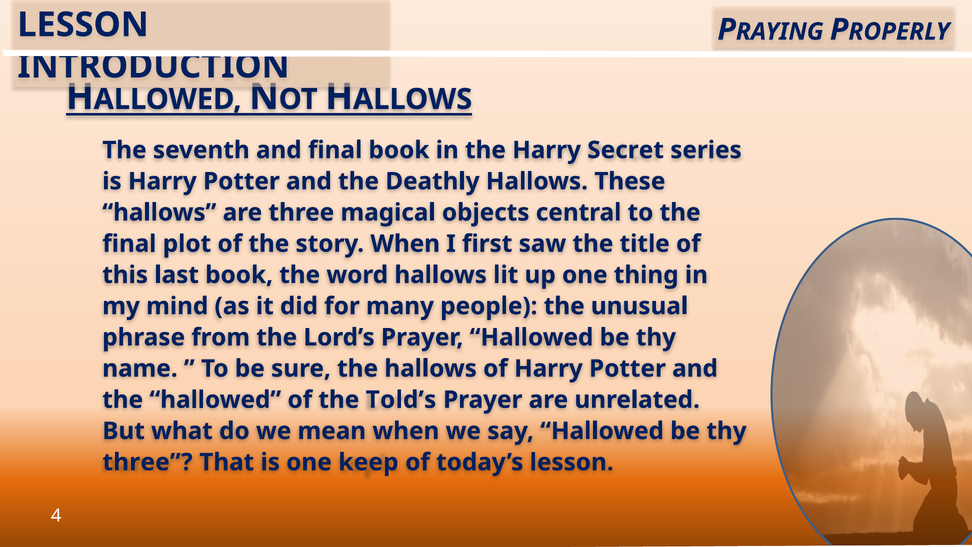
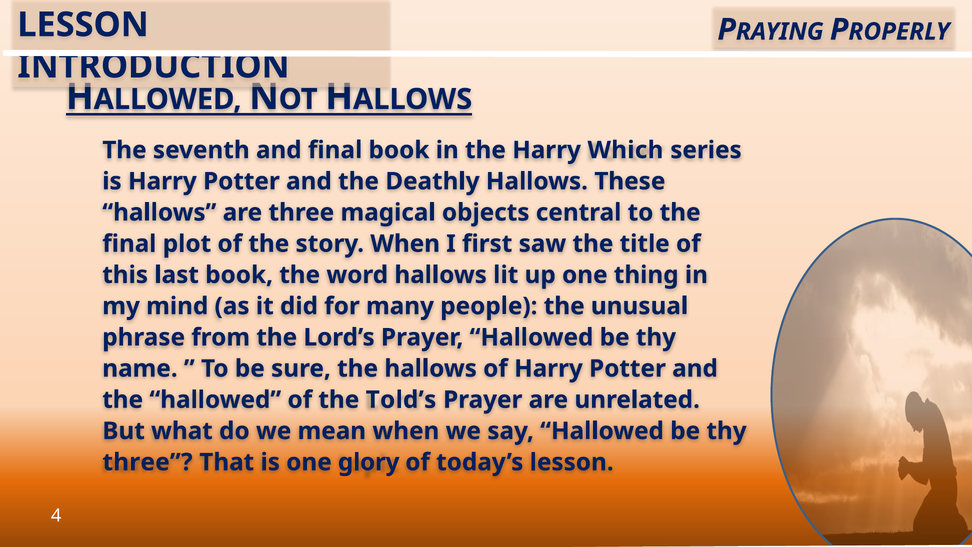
Secret: Secret -> Which (625, 150)
keep: keep -> glory (369, 462)
